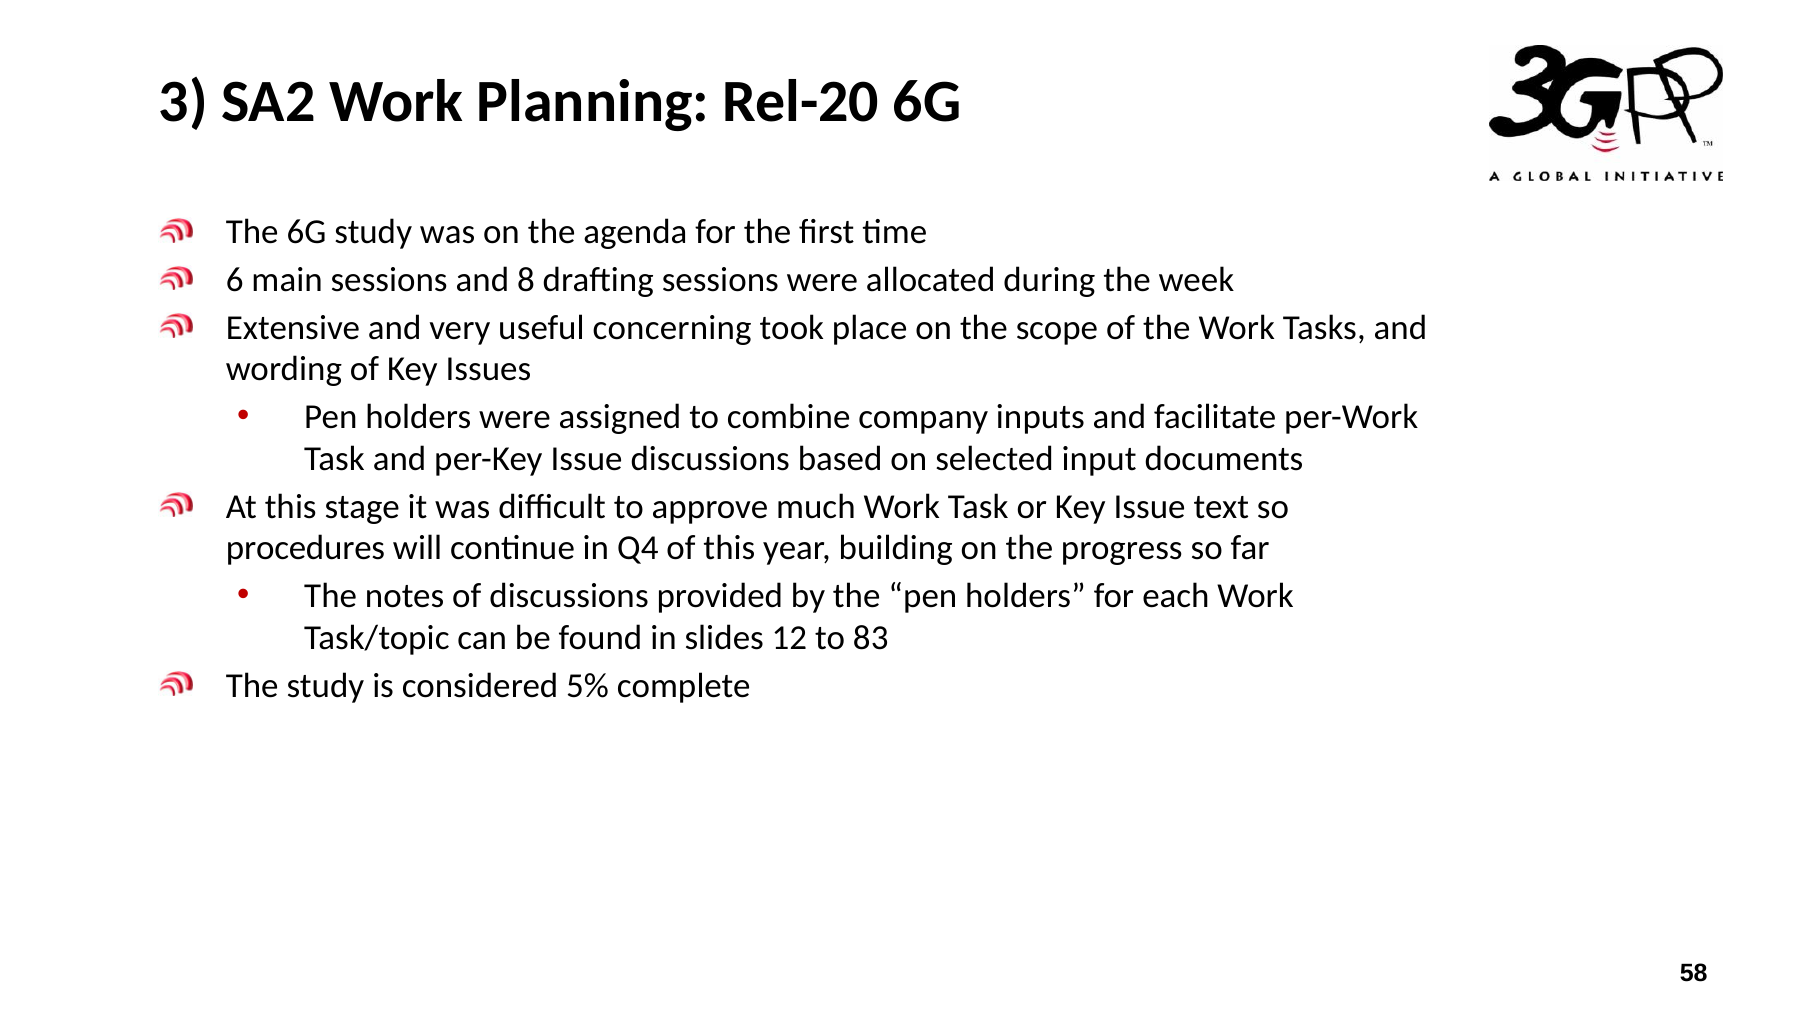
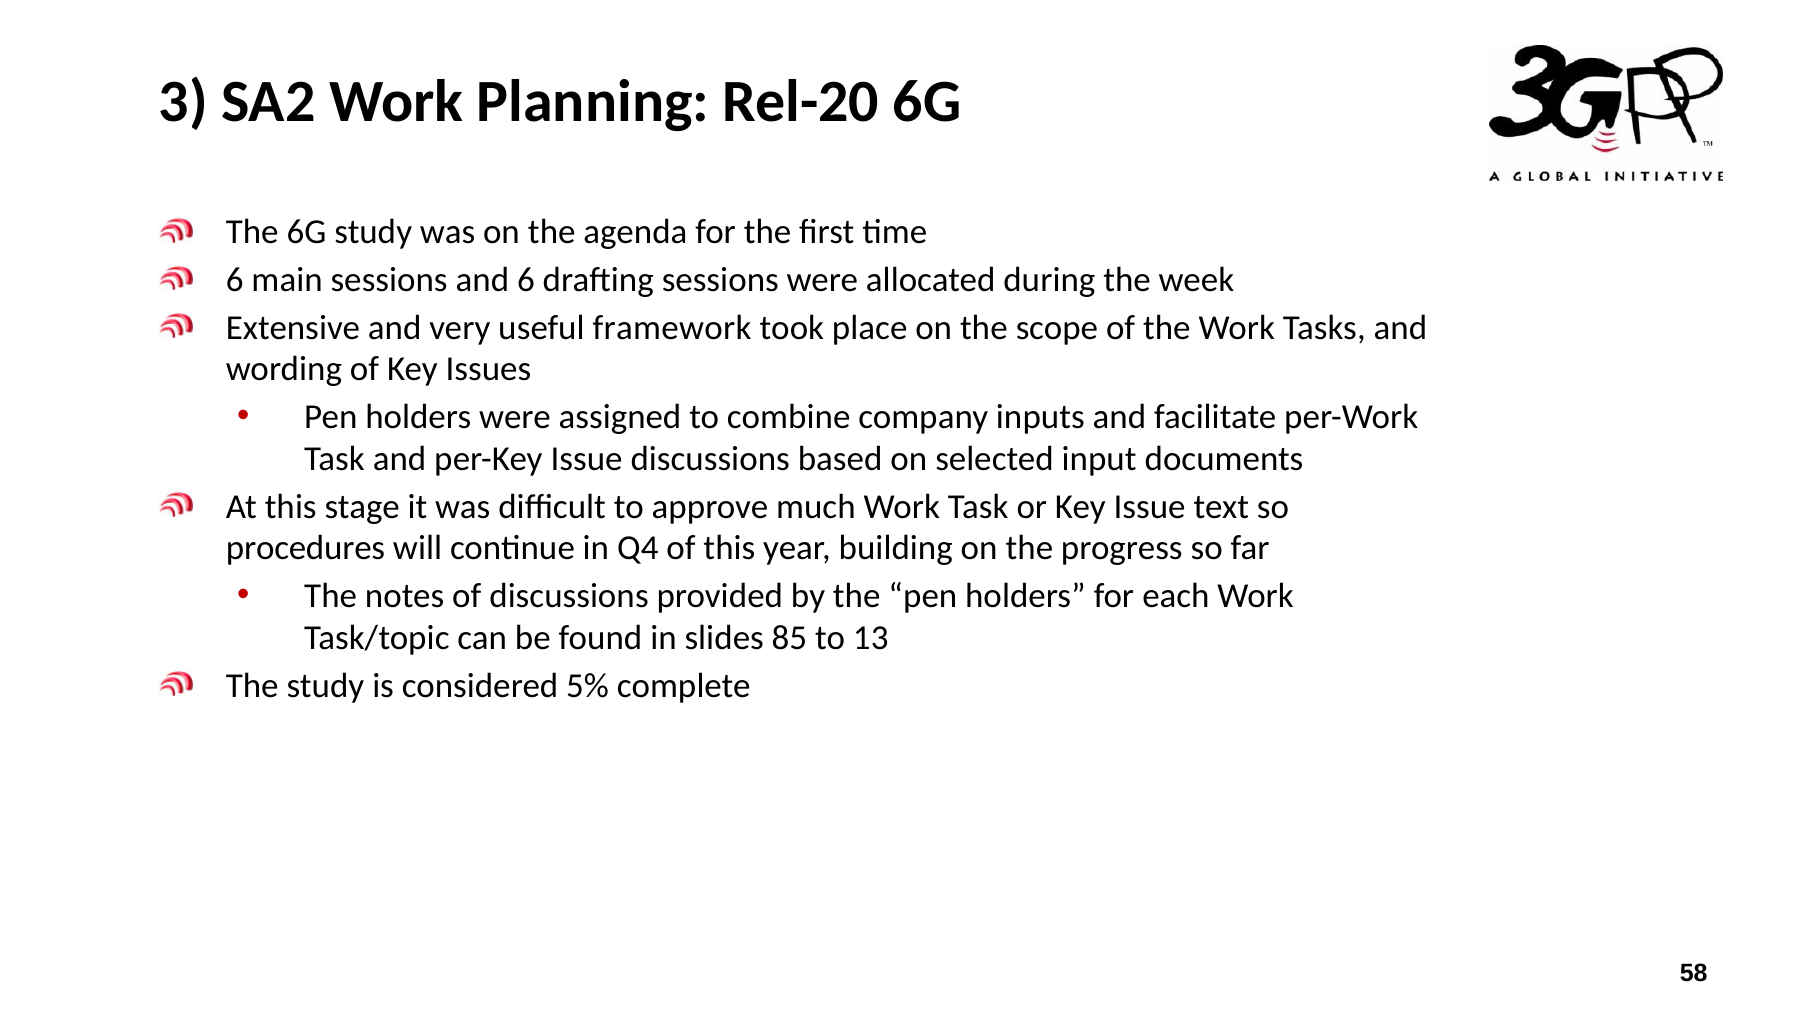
and 8: 8 -> 6 (526, 280)
concerning: concerning -> framework (672, 328)
12: 12 -> 85 (789, 638)
83: 83 -> 13 (871, 638)
